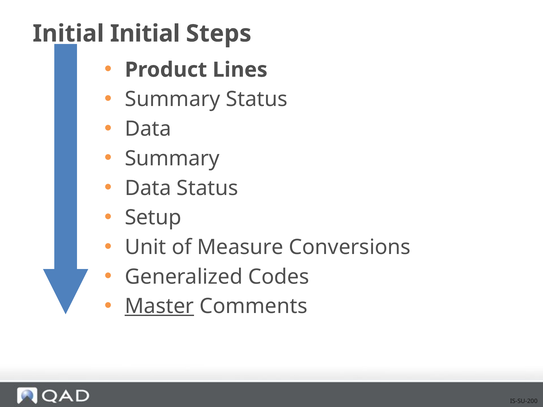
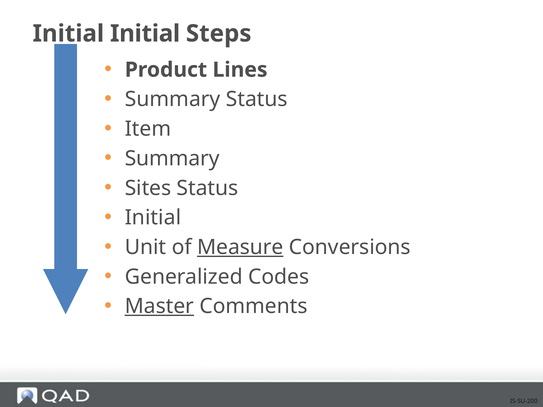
Data: Data -> Item (148, 129)
Data: Data -> Sites (148, 188)
Setup: Setup -> Initial (153, 218)
Measure underline: none -> present (240, 247)
